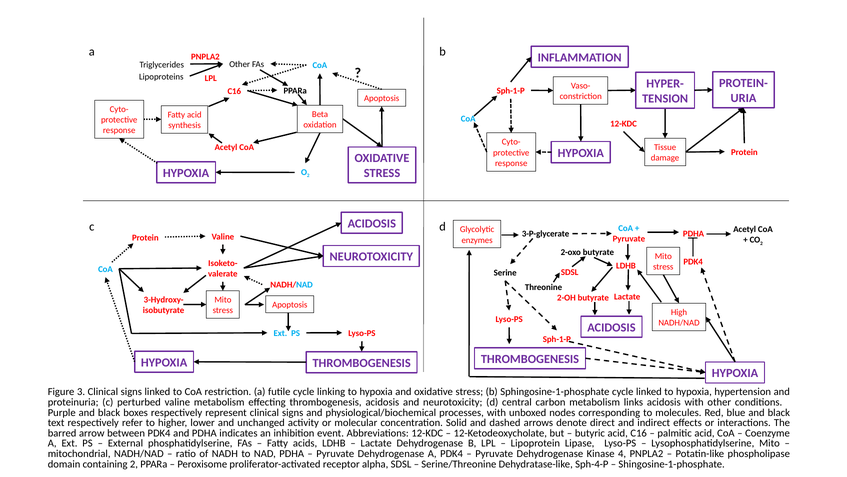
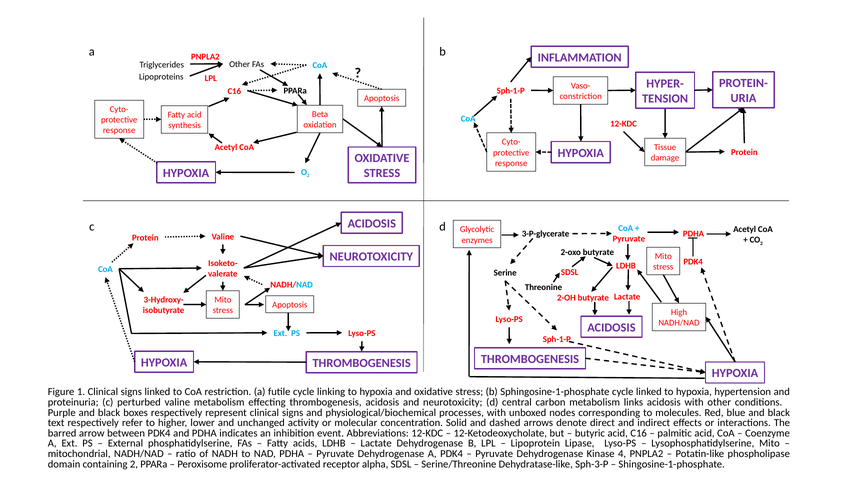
3: 3 -> 1 (81, 392)
Sph-4-P: Sph-4-P -> Sph-3-P (592, 463)
